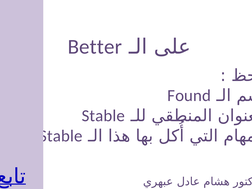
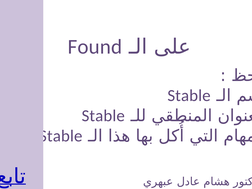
Better: Better -> Found (95, 47)
Found: Found -> Stable (189, 96)
